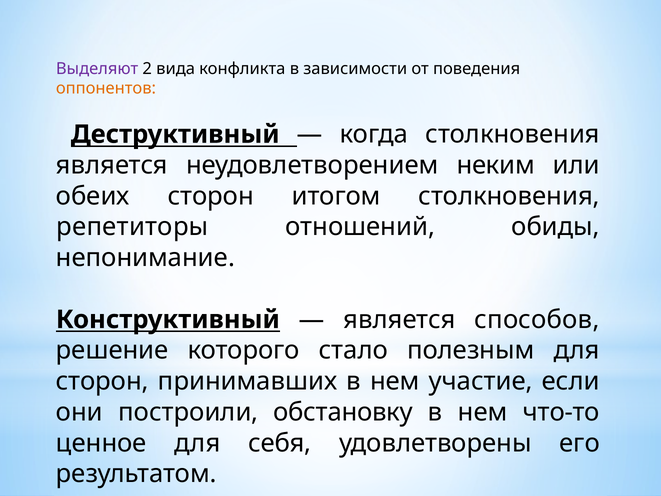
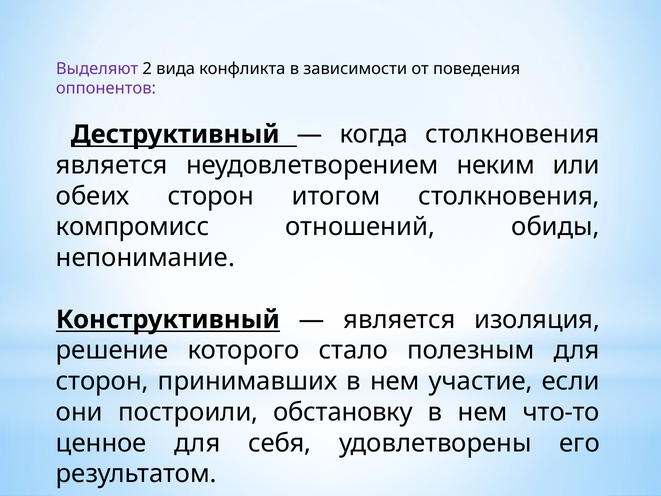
оппонентов colour: orange -> purple (106, 88)
репетиторы: репетиторы -> компромисс (133, 227)
способов: способов -> изоляция (537, 319)
